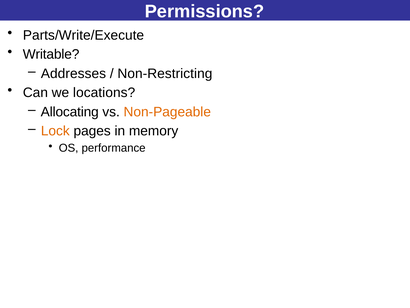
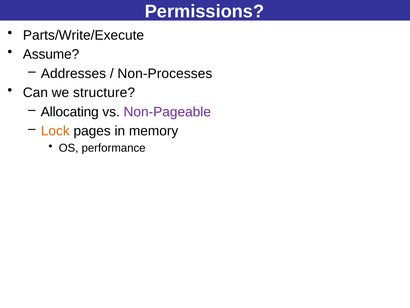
Writable: Writable -> Assume (51, 54)
Non-Restricting: Non-Restricting -> Non-Processes (165, 73)
locations: locations -> structure (104, 93)
Non-Pageable colour: orange -> purple (167, 112)
